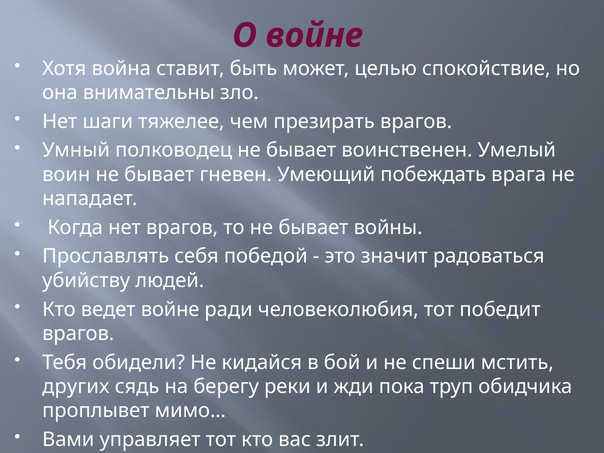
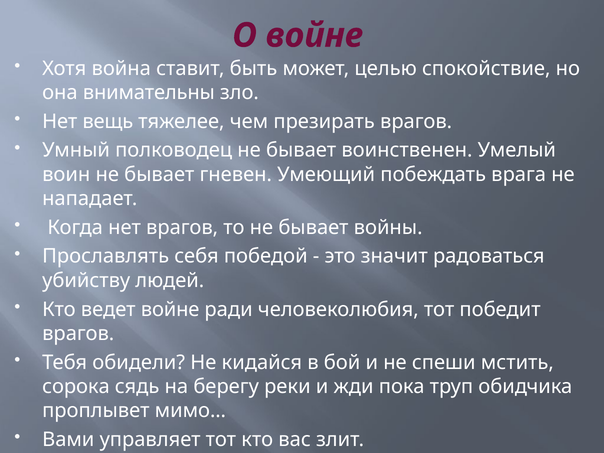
шаги: шаги -> вещь (108, 121)
других: других -> сорока (76, 387)
